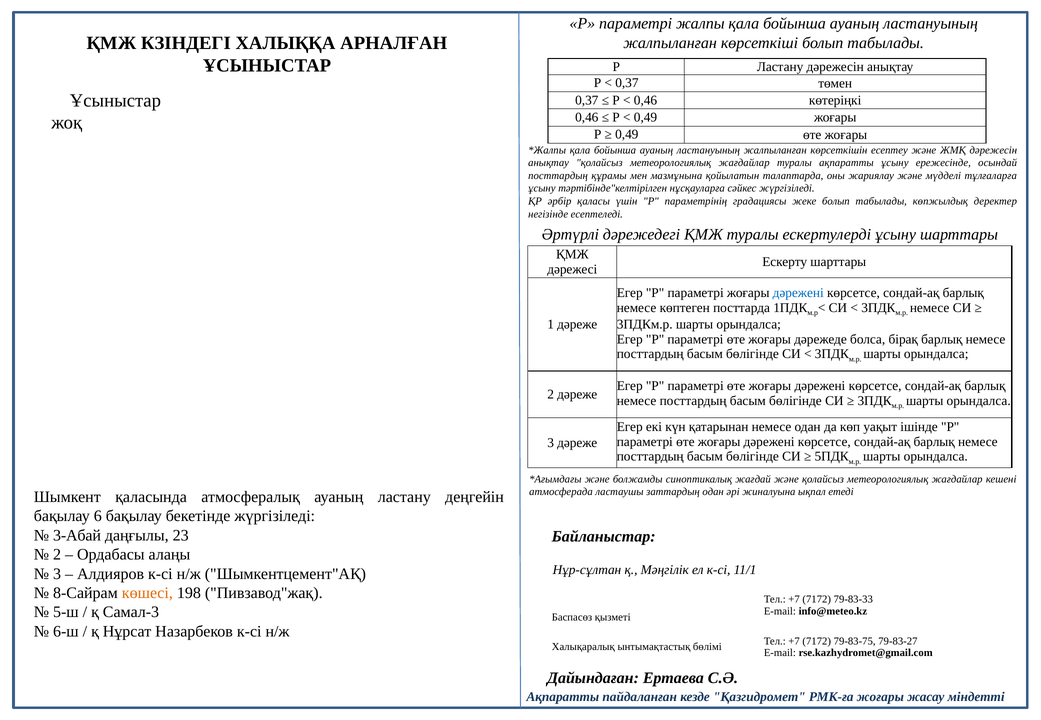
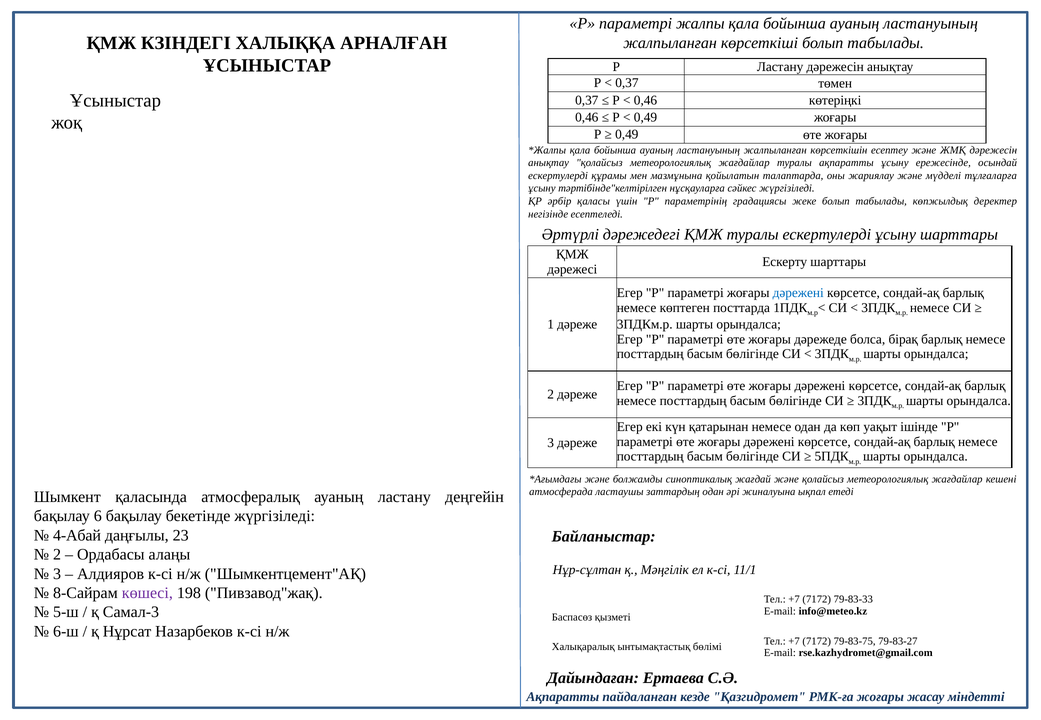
посттардың: посттардың -> ескертулерді (558, 176)
3-Абай: 3-Абай -> 4-Абай (77, 536)
көшесі colour: orange -> purple (147, 594)
